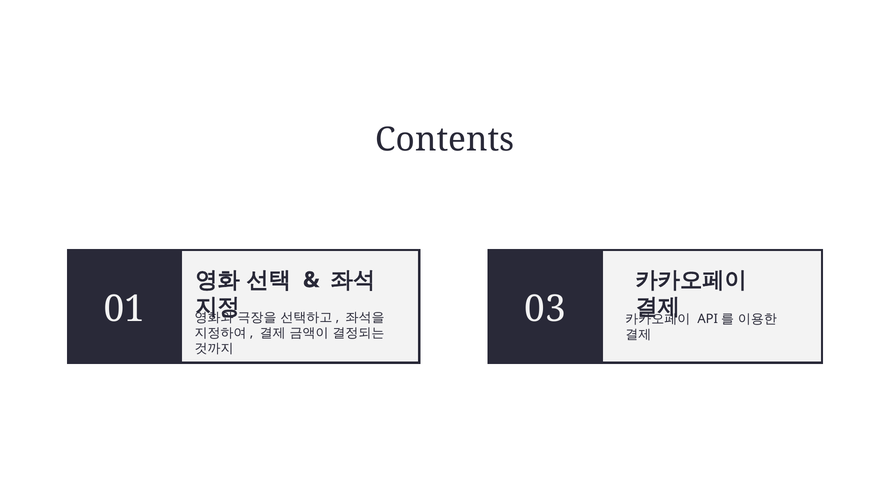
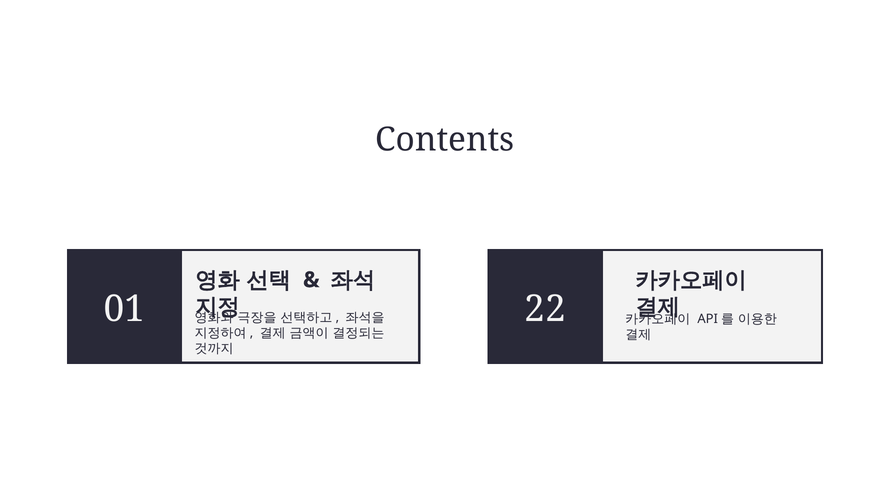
03: 03 -> 22 (545, 309)
